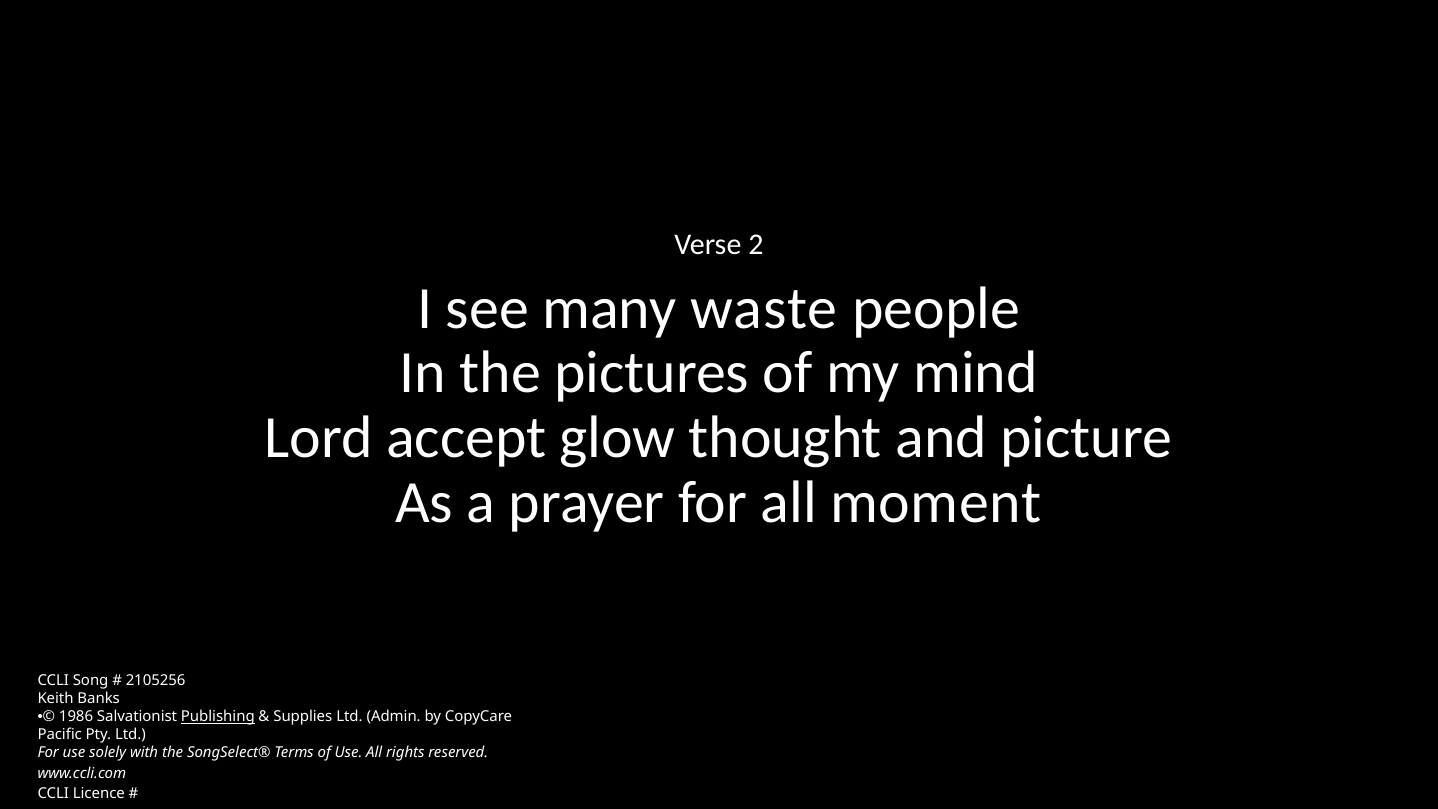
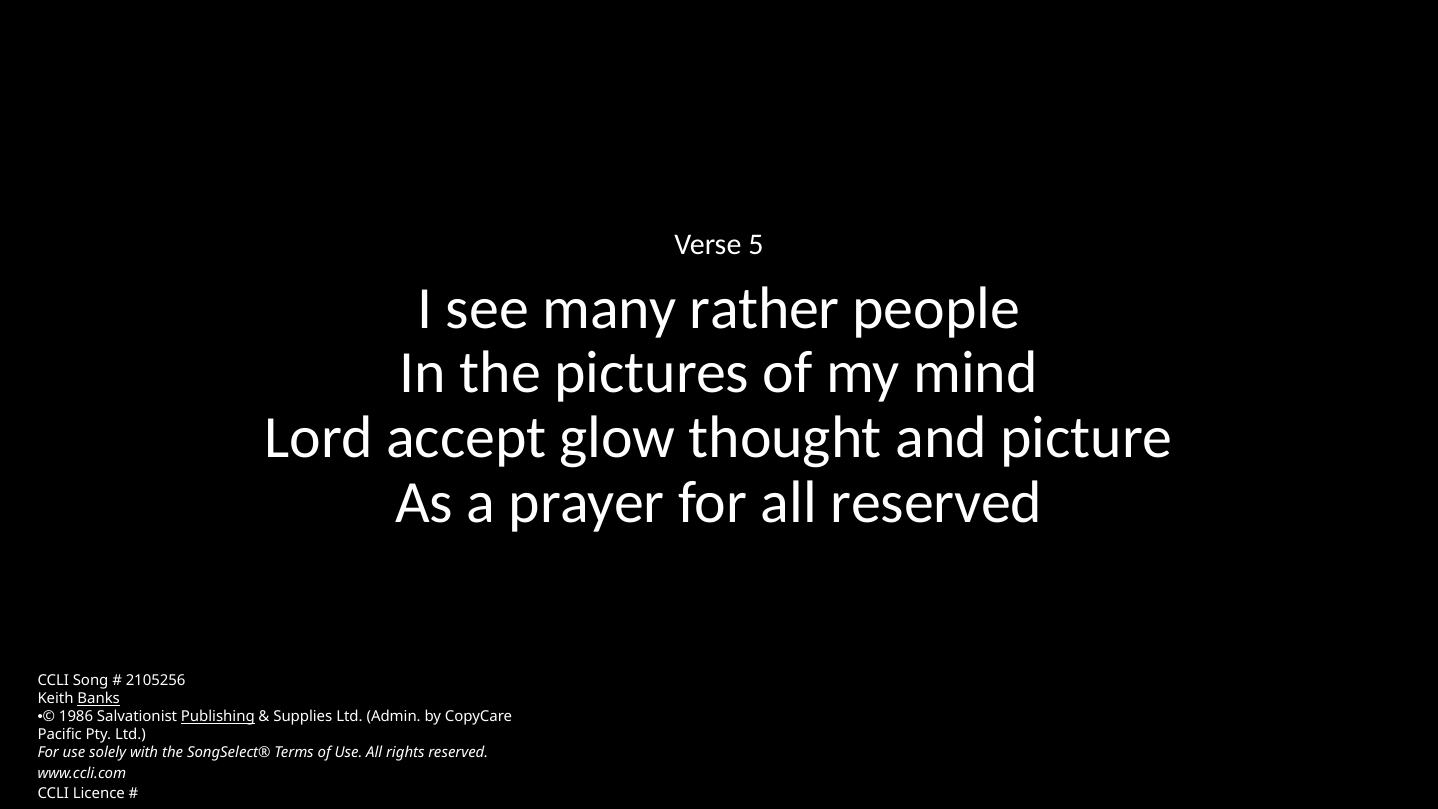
2: 2 -> 5 (756, 245)
waste: waste -> rather (764, 308)
all moment: moment -> reserved (936, 502)
Banks underline: none -> present (99, 699)
